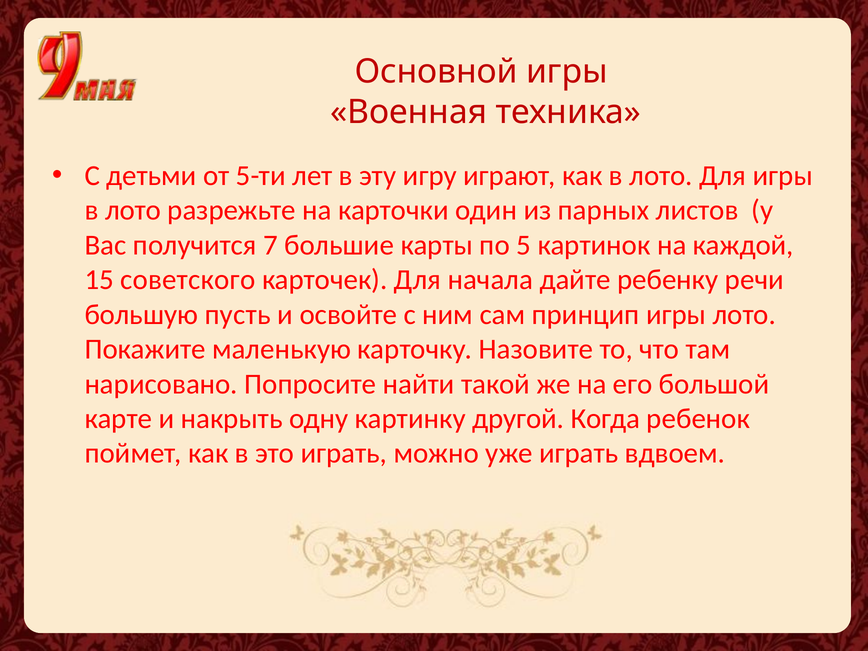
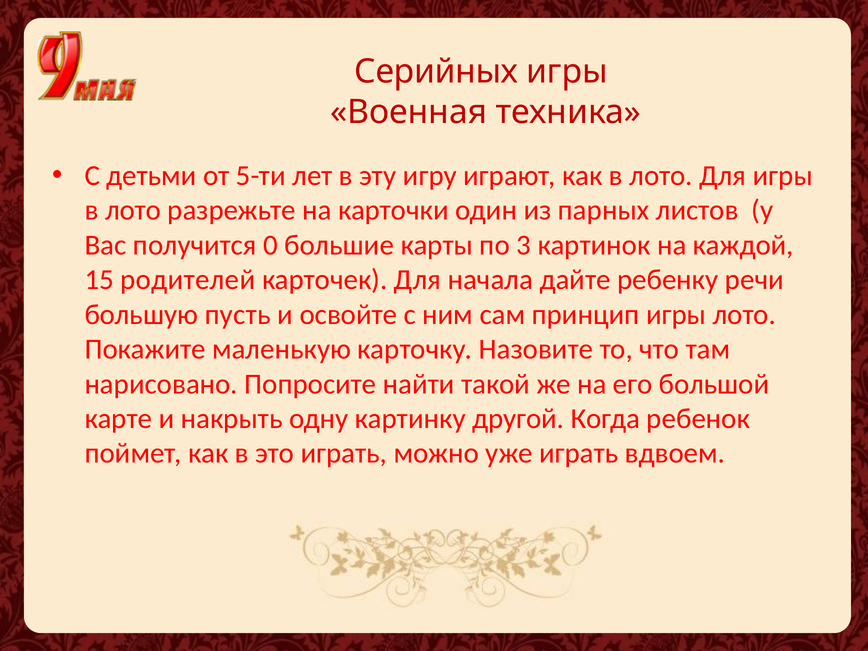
Основной: Основной -> Серийных (436, 72)
7: 7 -> 0 (270, 245)
5: 5 -> 3 (524, 245)
советского: советского -> родителей (188, 280)
